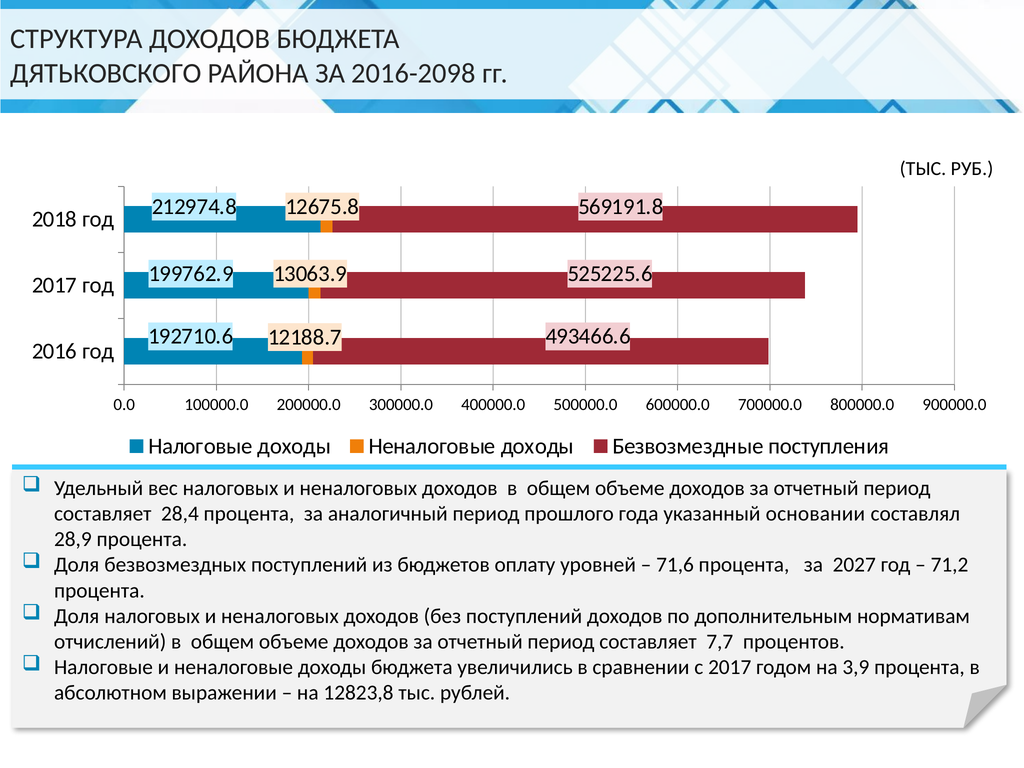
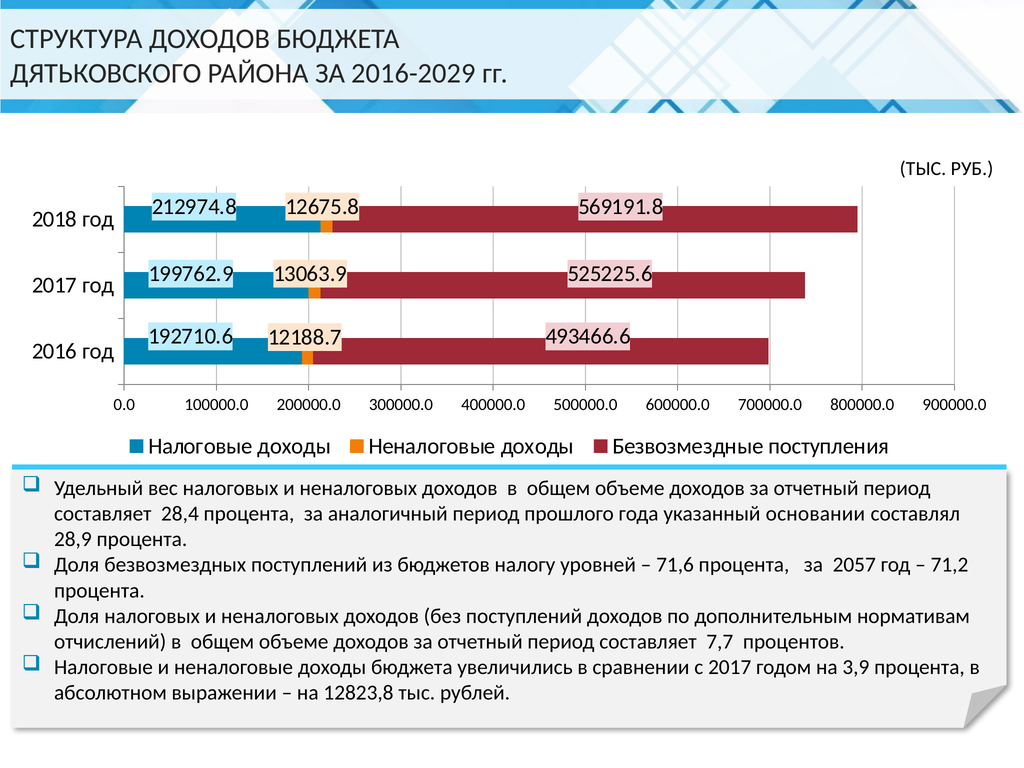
2016-2098: 2016-2098 -> 2016-2029 (414, 73)
оплату: оплату -> налогу (525, 565)
2027: 2027 -> 2057 (854, 565)
